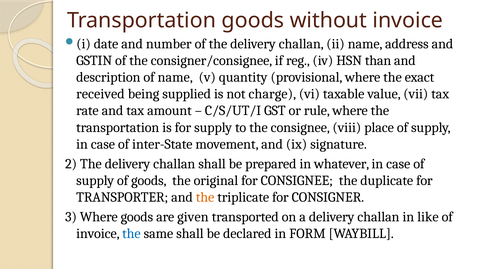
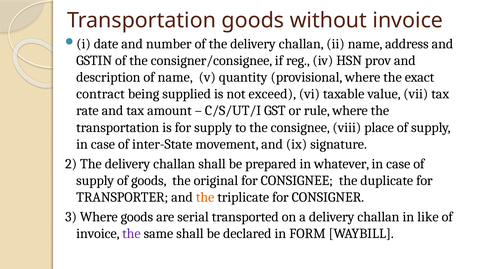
than: than -> prov (378, 61)
received: received -> contract (100, 94)
charge: charge -> exceed (272, 94)
given: given -> serial (193, 217)
the colour: blue -> purple (131, 234)
